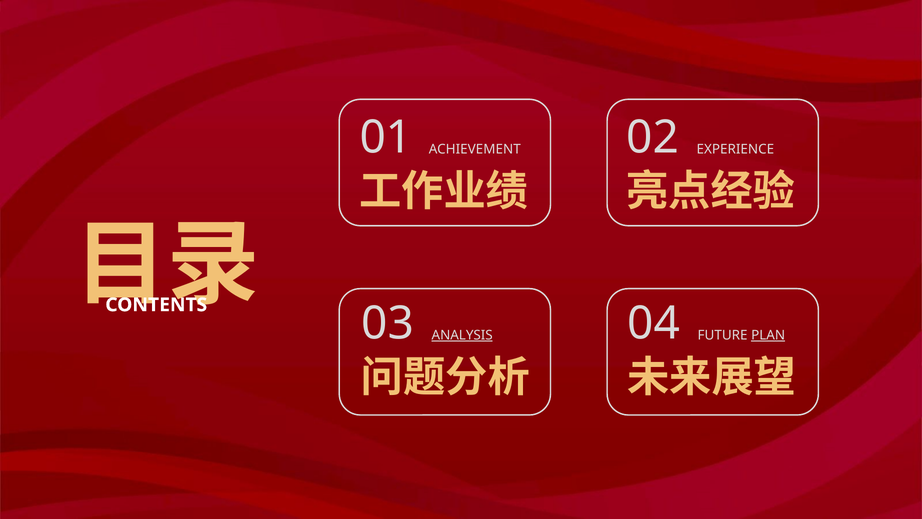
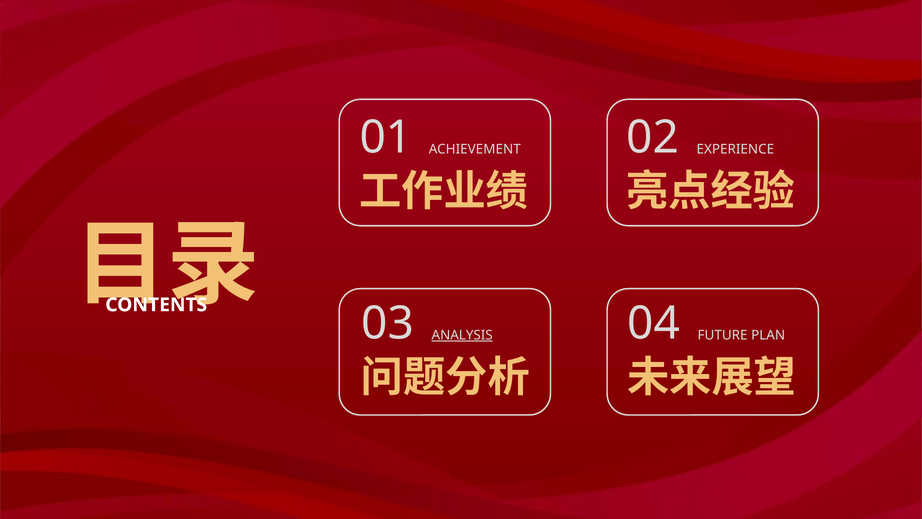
PLAN underline: present -> none (768, 335)
